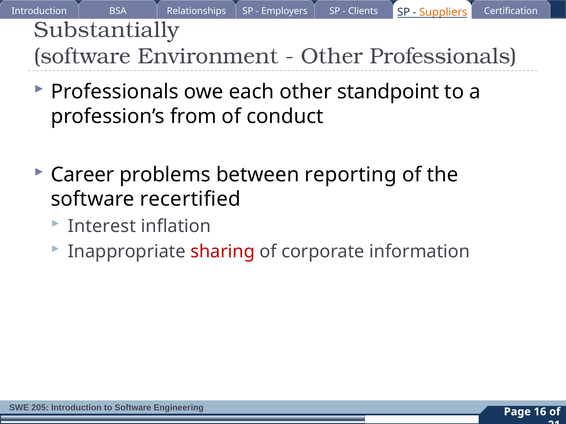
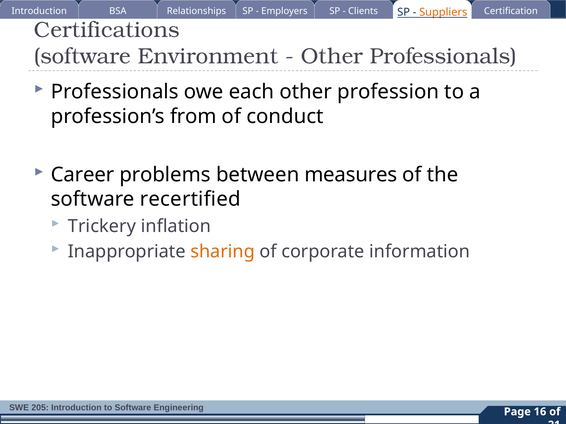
Substantially: Substantially -> Certifications (107, 30)
standpoint: standpoint -> profession (388, 92)
reporting: reporting -> measures (351, 175)
Interest: Interest -> Trickery (102, 226)
sharing colour: red -> orange (223, 252)
